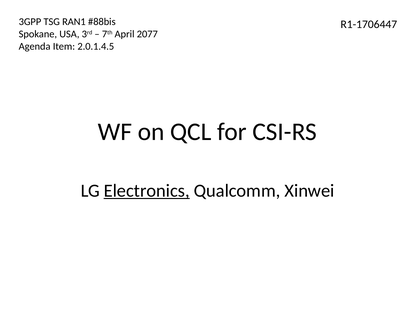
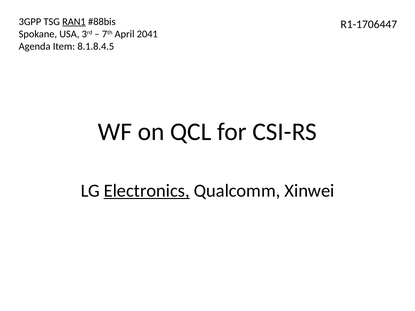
RAN1 underline: none -> present (74, 22)
2077: 2077 -> 2041 (147, 34)
2.0.1.4.5: 2.0.1.4.5 -> 8.1.8.4.5 (96, 47)
